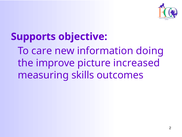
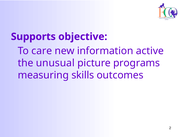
doing: doing -> active (150, 51)
improve: improve -> unusual (55, 63)
increased: increased -> programs (137, 63)
